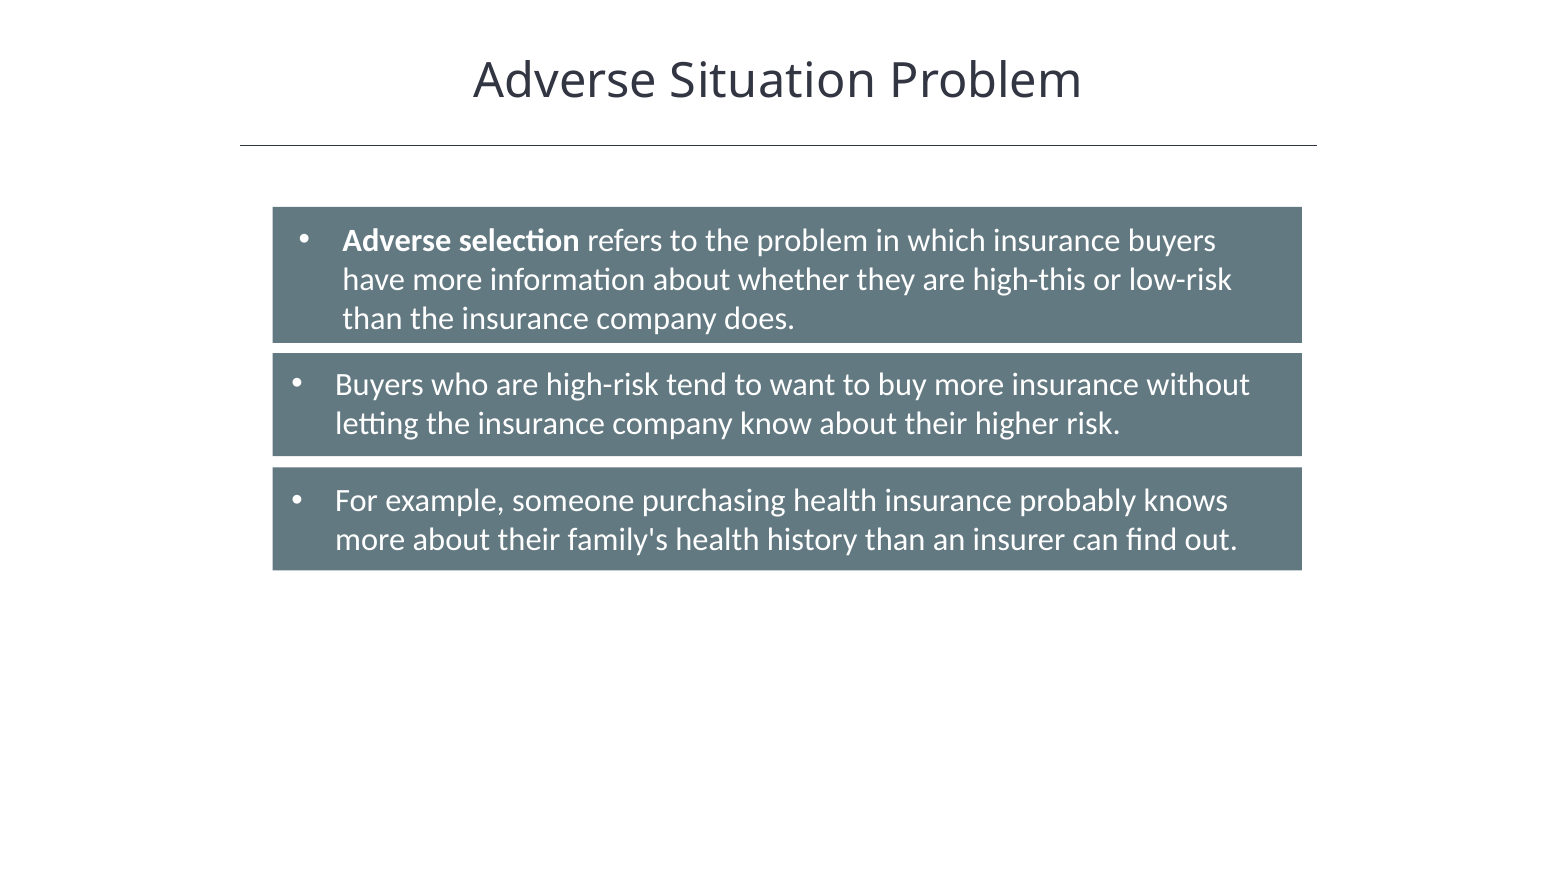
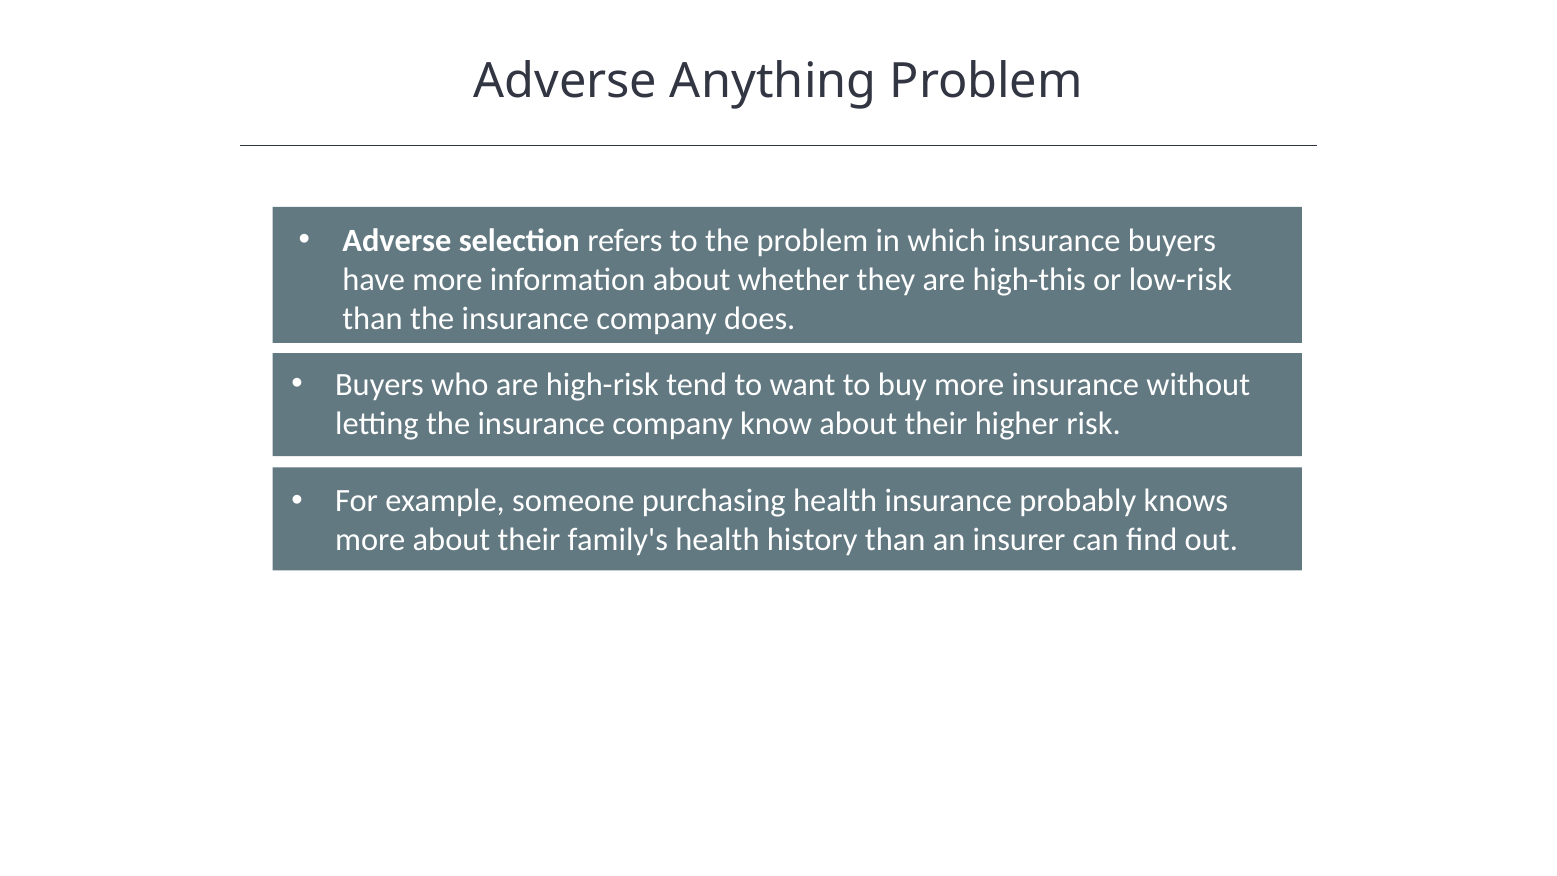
Situation: Situation -> Anything (773, 82)
